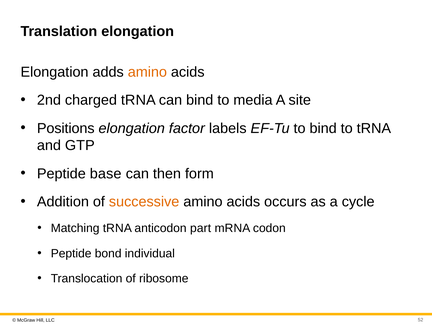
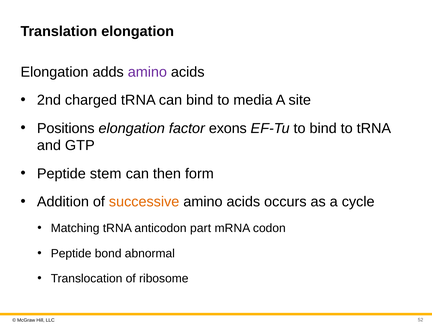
amino colour: orange -> purple (147, 72)
labels: labels -> exons (228, 128)
base: base -> stem (106, 174)
individual: individual -> abnormal (150, 253)
